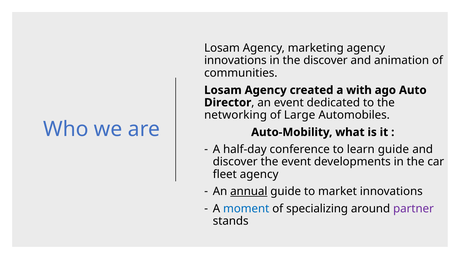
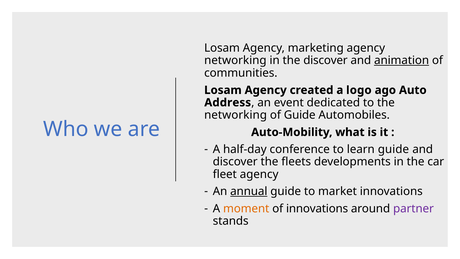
innovations: innovations -> networking (235, 60)
animation underline: none -> present (402, 60)
with: with -> logo (359, 90)
Director: Director -> Address (228, 102)
of Large: Large -> Guide (300, 115)
the event: event -> fleets (296, 162)
moment colour: blue -> orange (246, 209)
of specializing: specializing -> innovations (317, 209)
